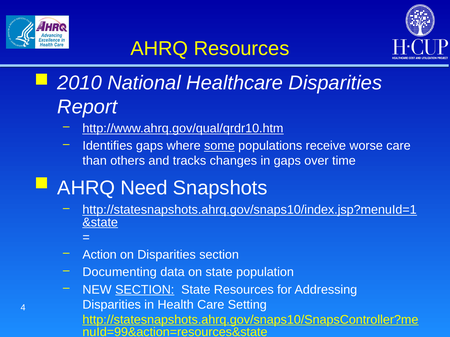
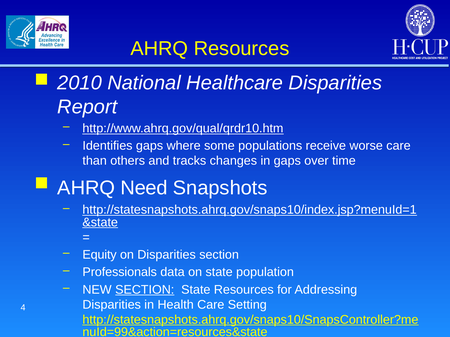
some underline: present -> none (219, 146)
Action: Action -> Equity (100, 255)
Documenting: Documenting -> Professionals (120, 273)
